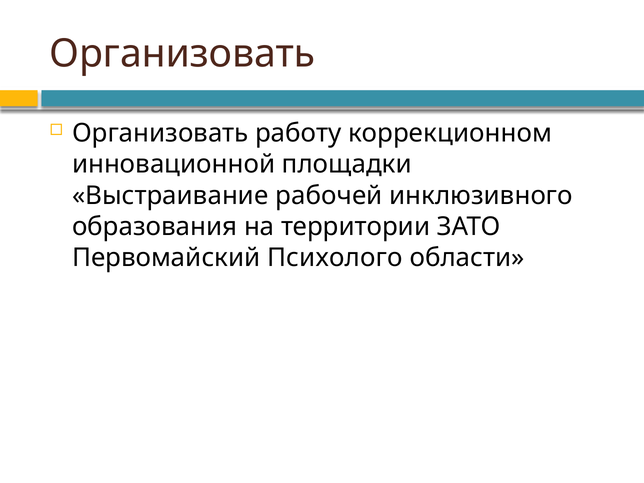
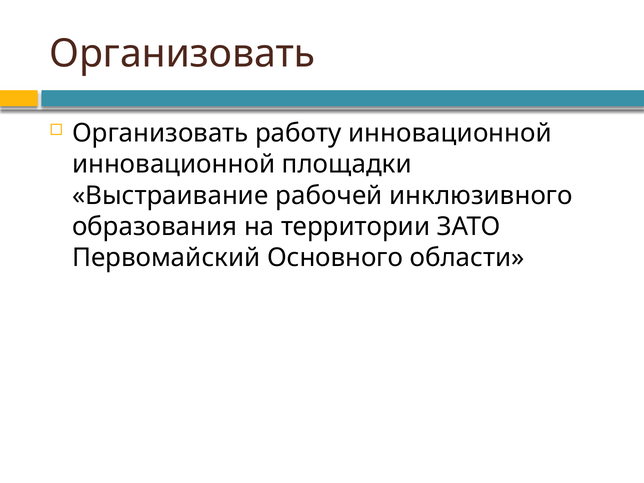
работу коррекционном: коррекционном -> инновационной (450, 133)
Психолого: Психолого -> Основного (335, 258)
